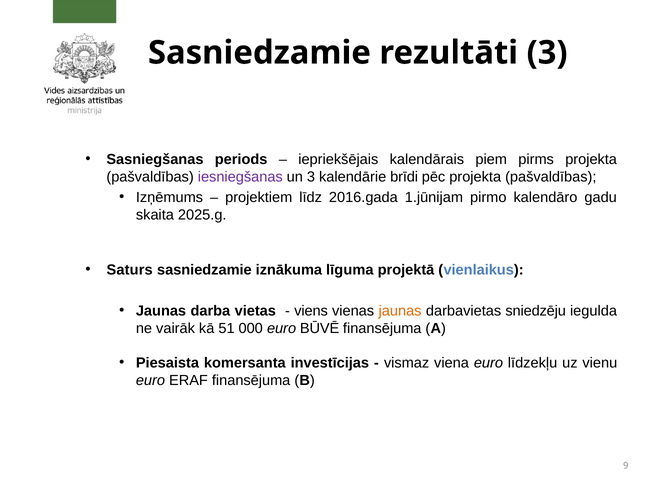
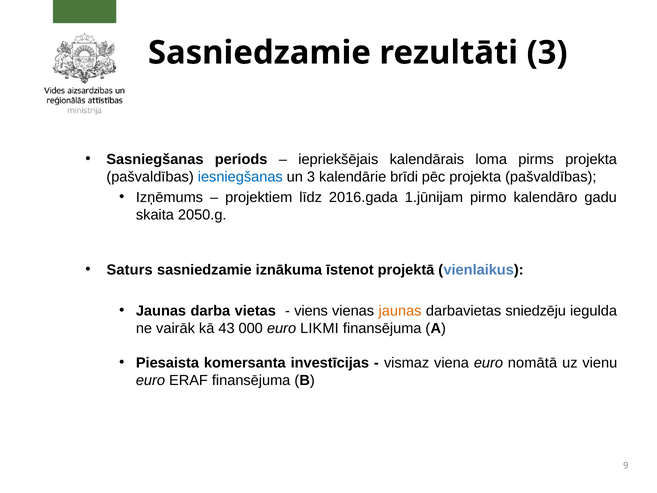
piem: piem -> loma (491, 159)
iesniegšanas colour: purple -> blue (240, 177)
2025.g: 2025.g -> 2050.g (202, 215)
līguma: līguma -> īstenot (350, 270)
51: 51 -> 43 (227, 328)
BŪVĒ: BŪVĒ -> LIKMI (319, 328)
līdzekļu: līdzekļu -> nomātā (532, 363)
